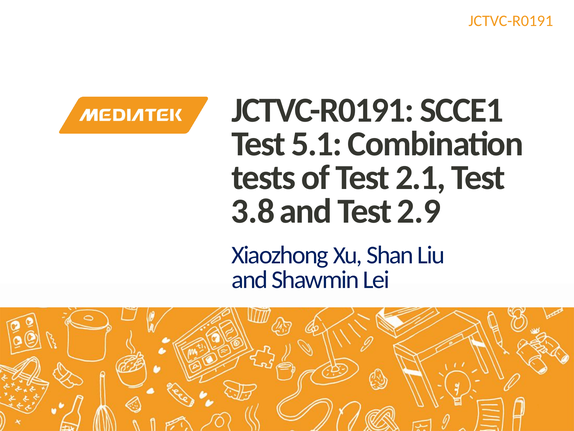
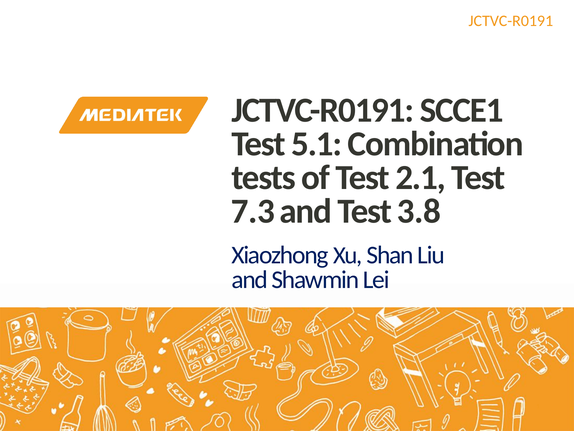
3.8: 3.8 -> 7.3 (253, 211)
2.9: 2.9 -> 3.8 (419, 211)
